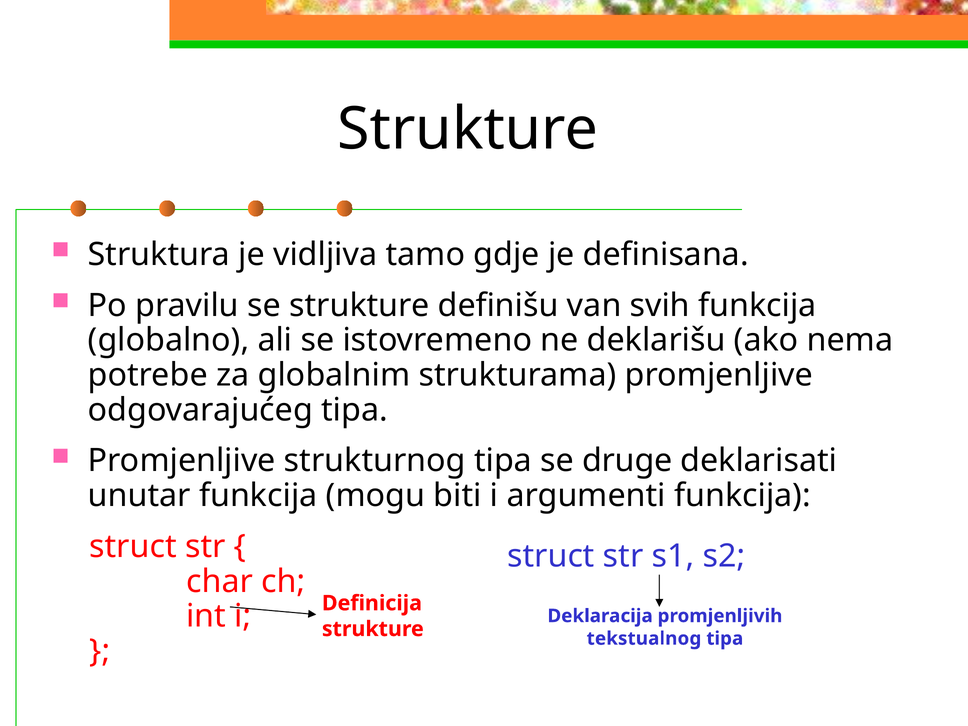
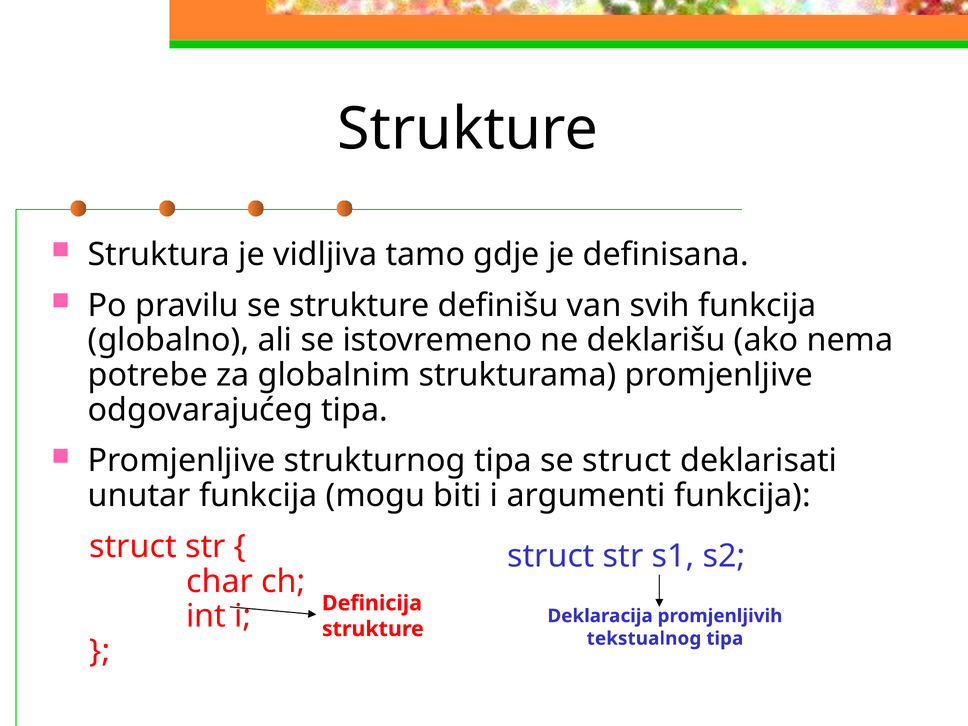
se druge: druge -> struct (627, 461)
